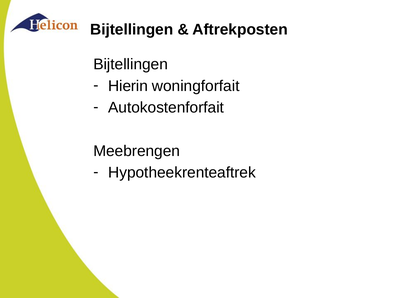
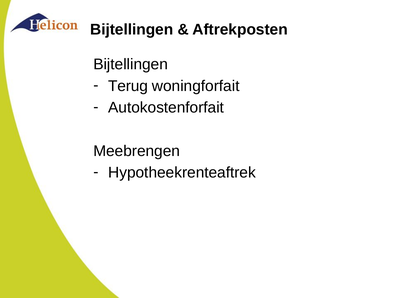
Hierin: Hierin -> Terug (128, 86)
